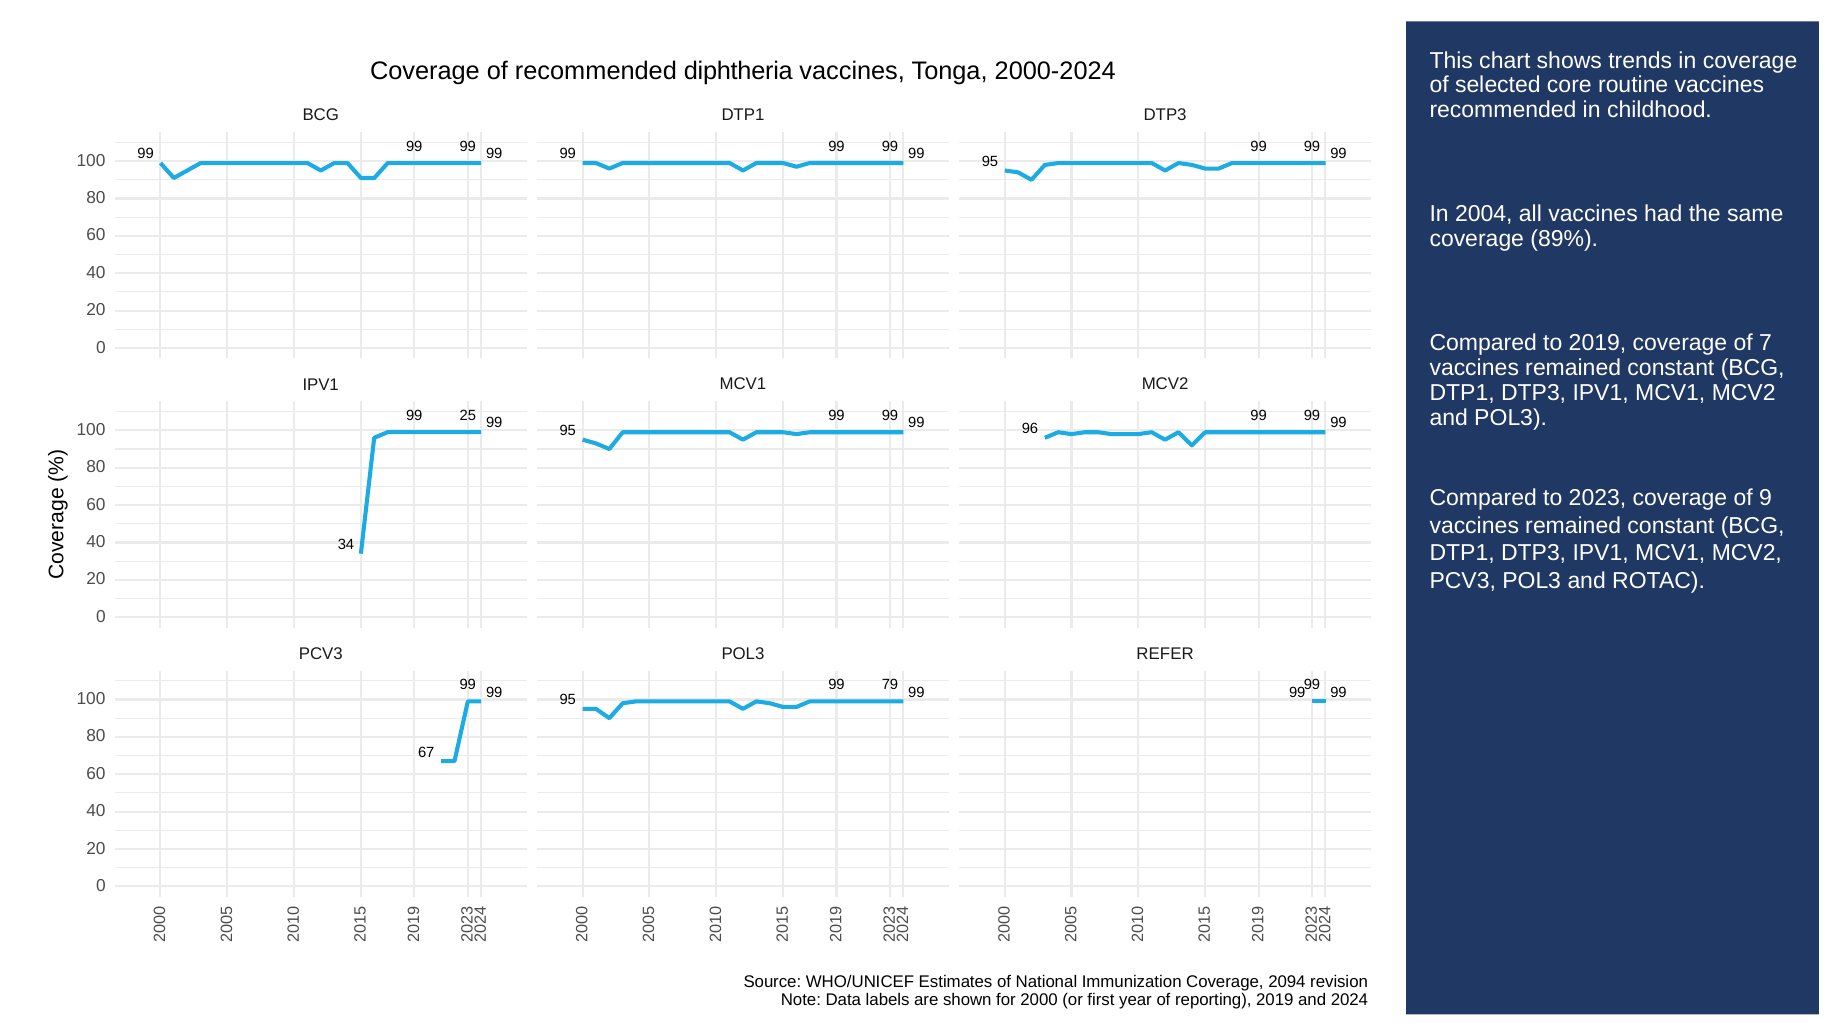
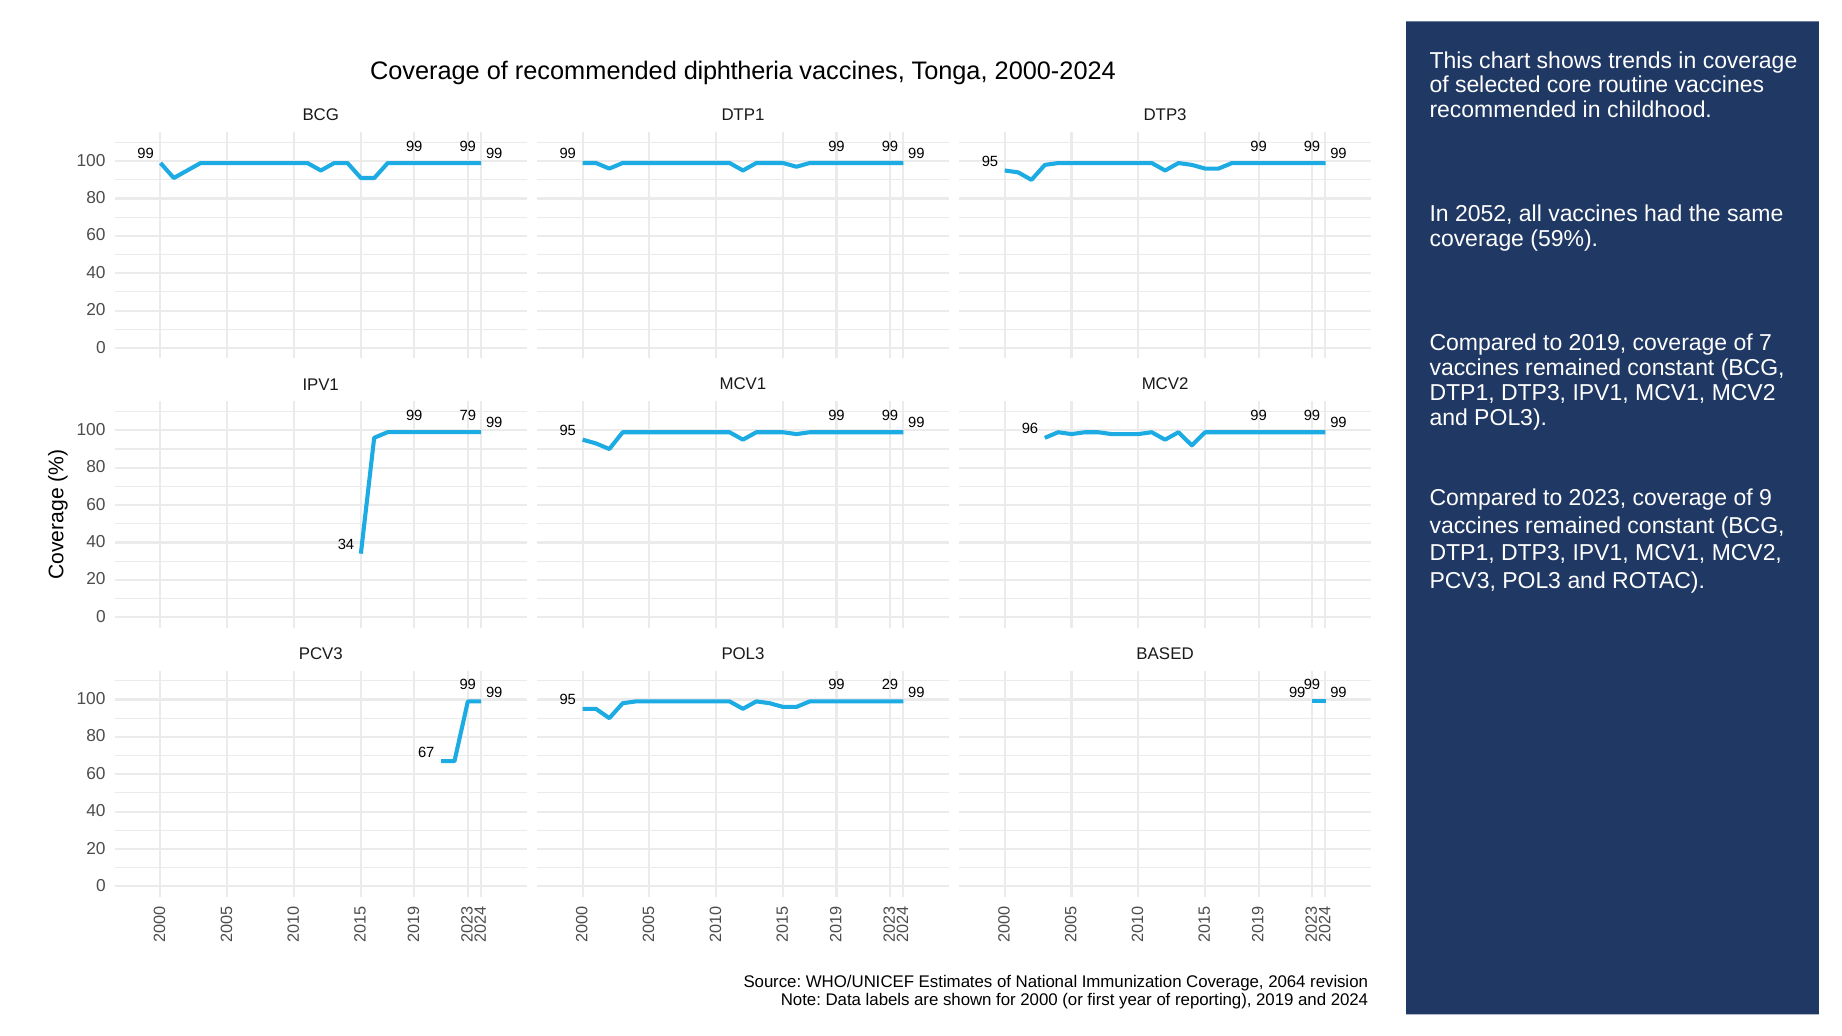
2004: 2004 -> 2052 (1484, 214)
89%: 89% -> 59% (1564, 239)
25: 25 -> 79 (468, 416)
REFER: REFER -> BASED (1165, 654)
79: 79 -> 29 (890, 685)
2094: 2094 -> 2064 (1287, 982)
